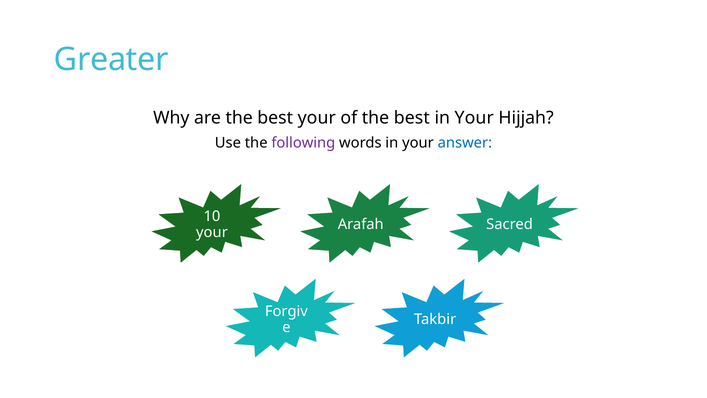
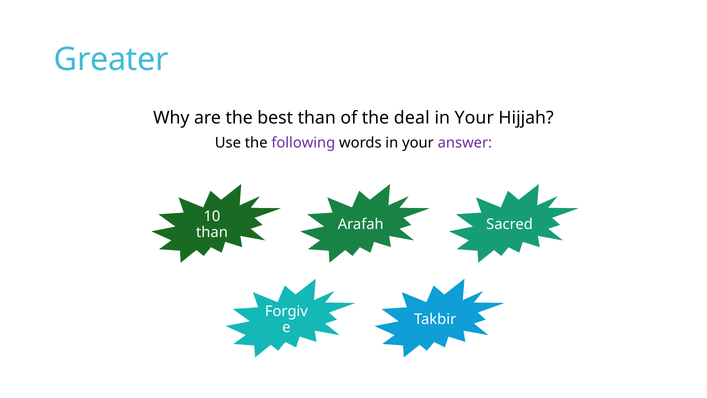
best your: your -> than (317, 118)
of the best: best -> deal (412, 118)
answer colour: blue -> purple (465, 143)
your: your -> than (212, 232)
